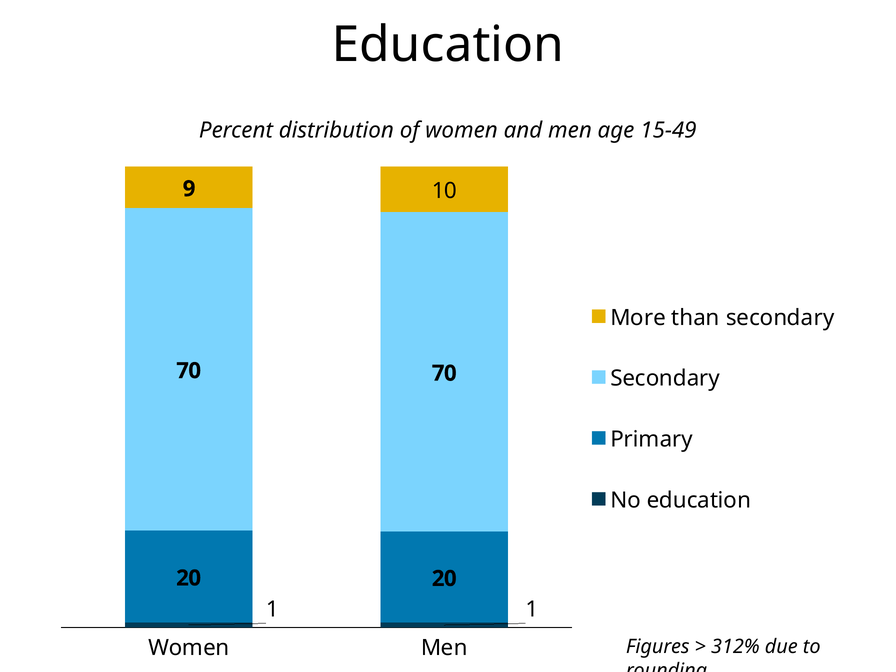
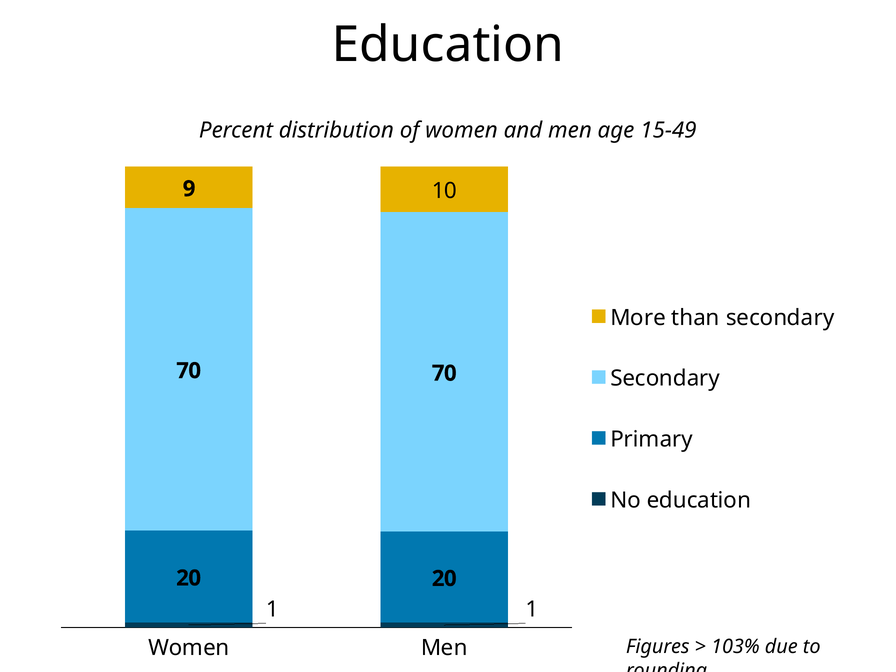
312%: 312% -> 103% (735, 647)
